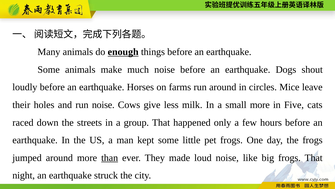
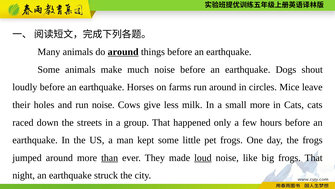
do enough: enough -> around (123, 52)
in Five: Five -> Cats (294, 105)
loud underline: none -> present (203, 157)
